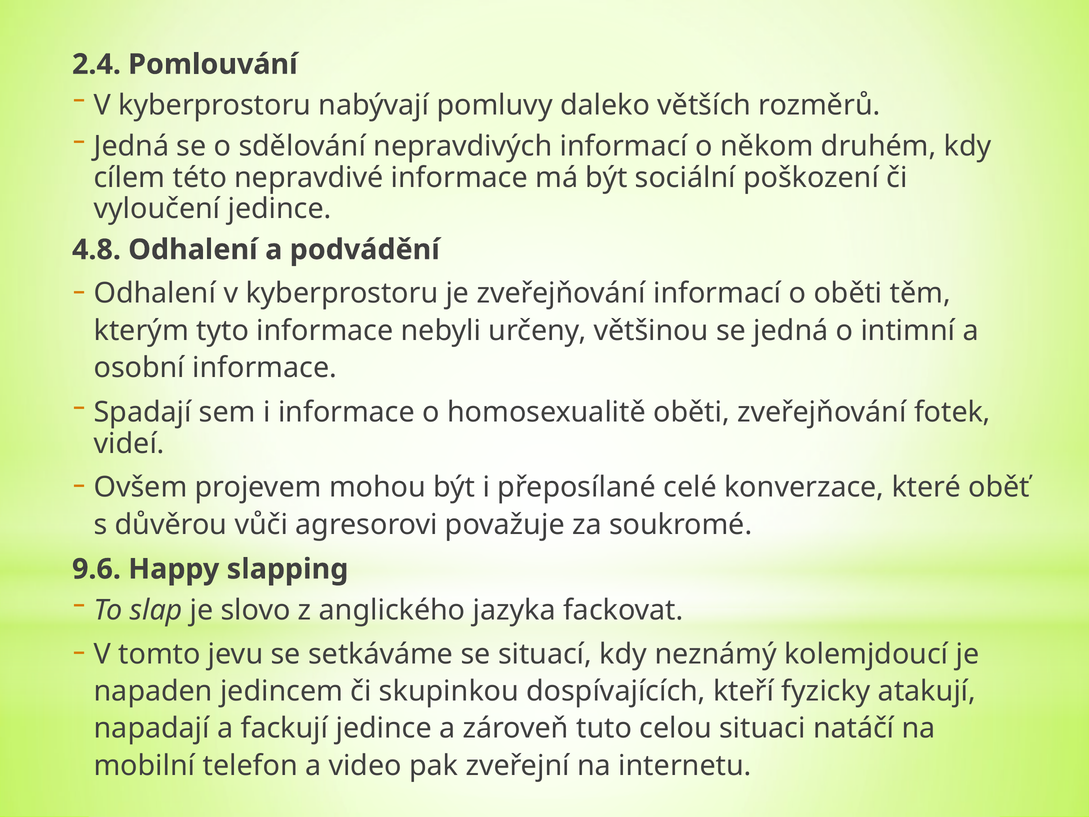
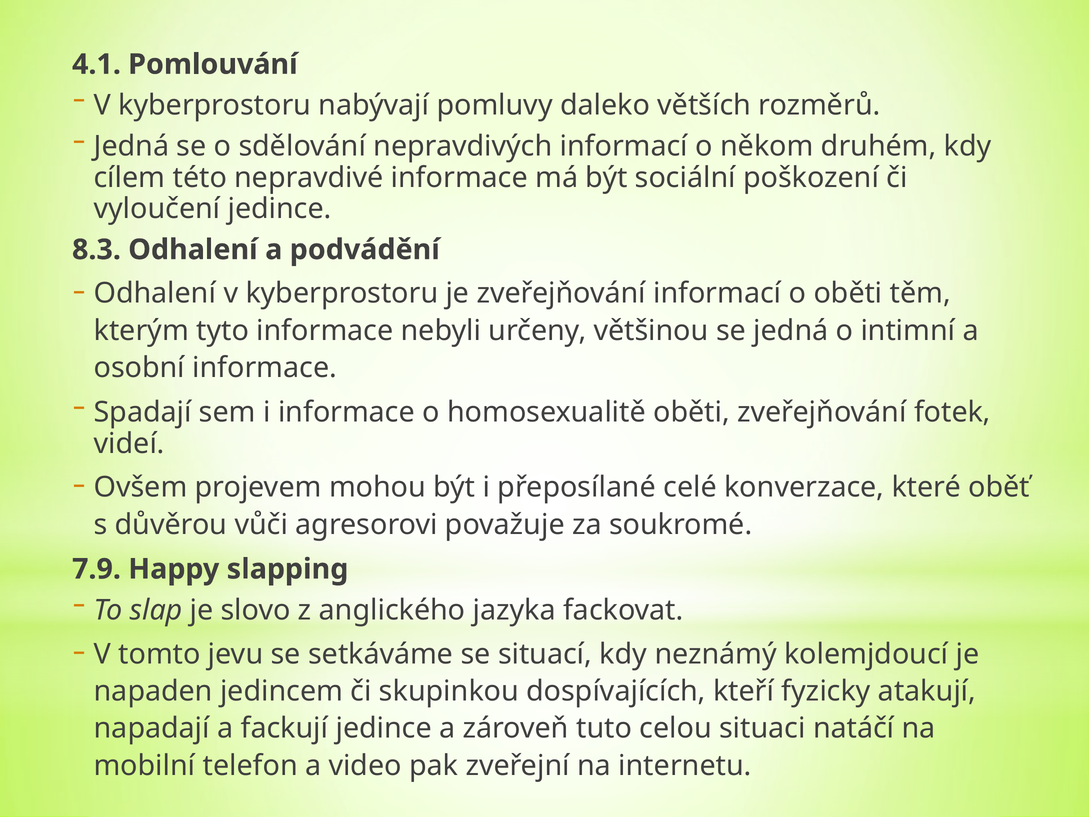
2.4: 2.4 -> 4.1 (96, 64)
4.8: 4.8 -> 8.3 (96, 250)
9.6: 9.6 -> 7.9 (96, 569)
